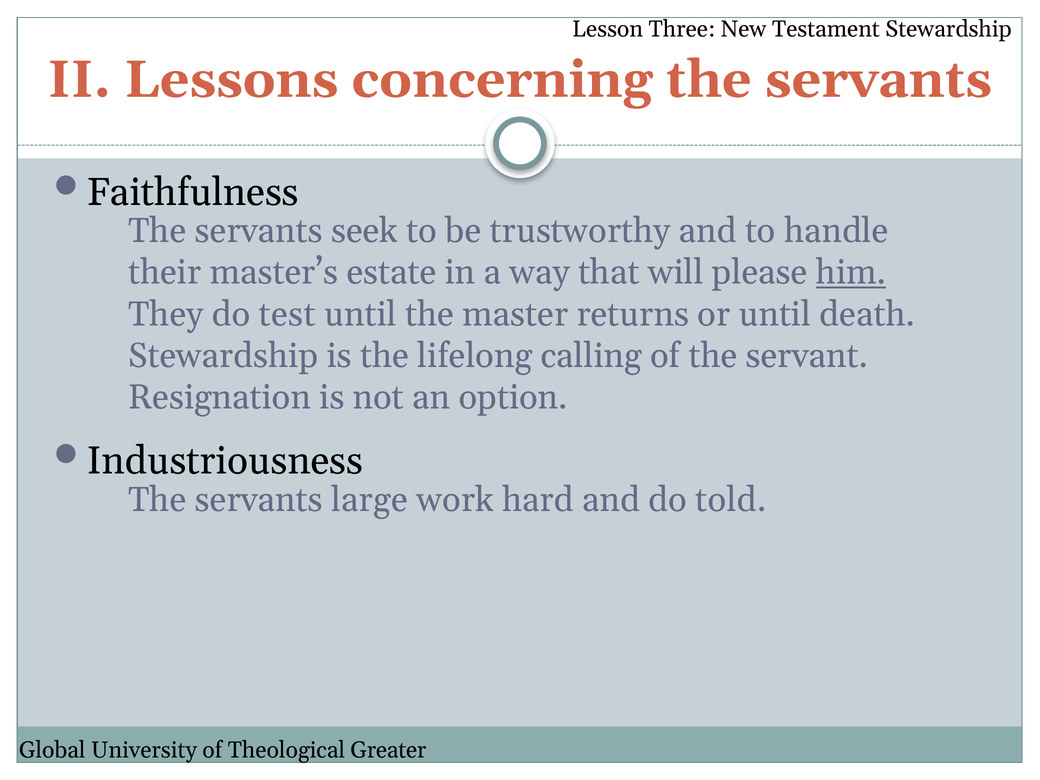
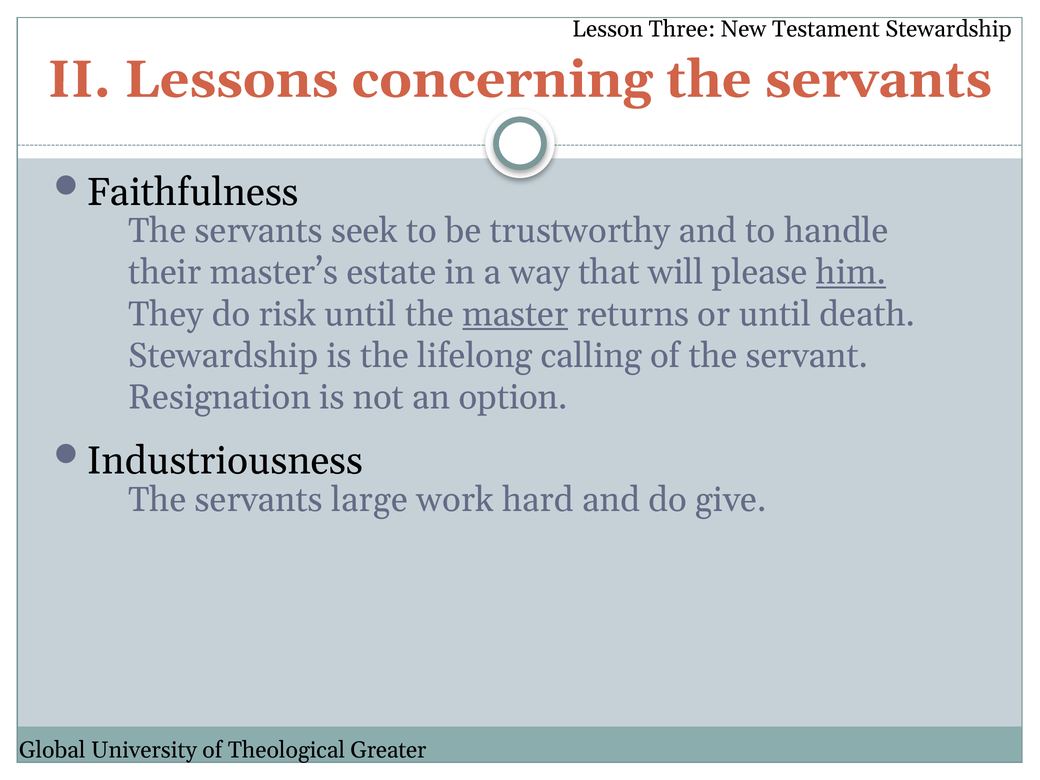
test: test -> risk (287, 314)
master underline: none -> present (515, 314)
told: told -> give (731, 500)
